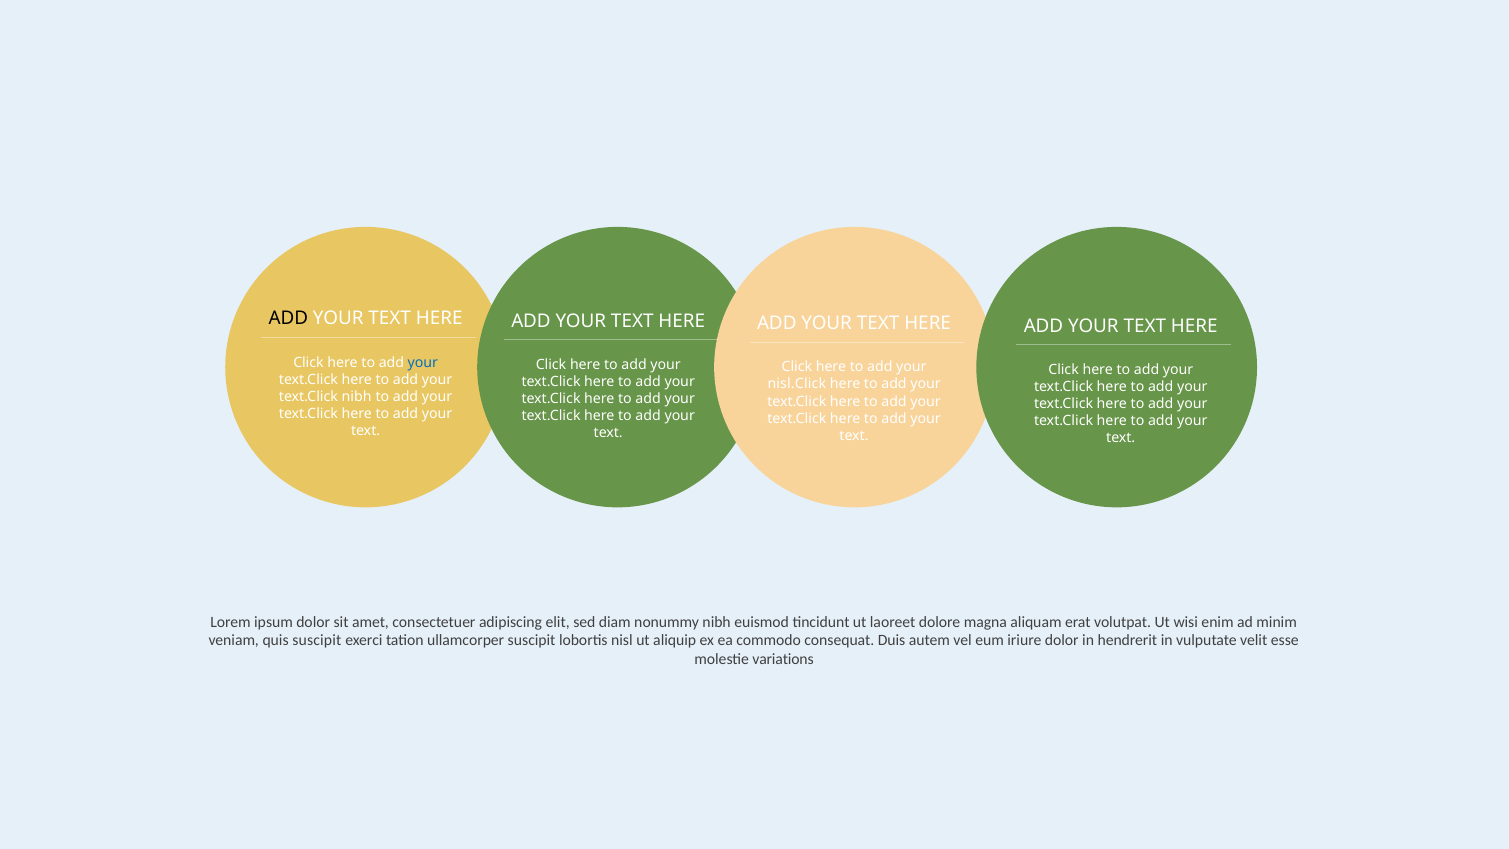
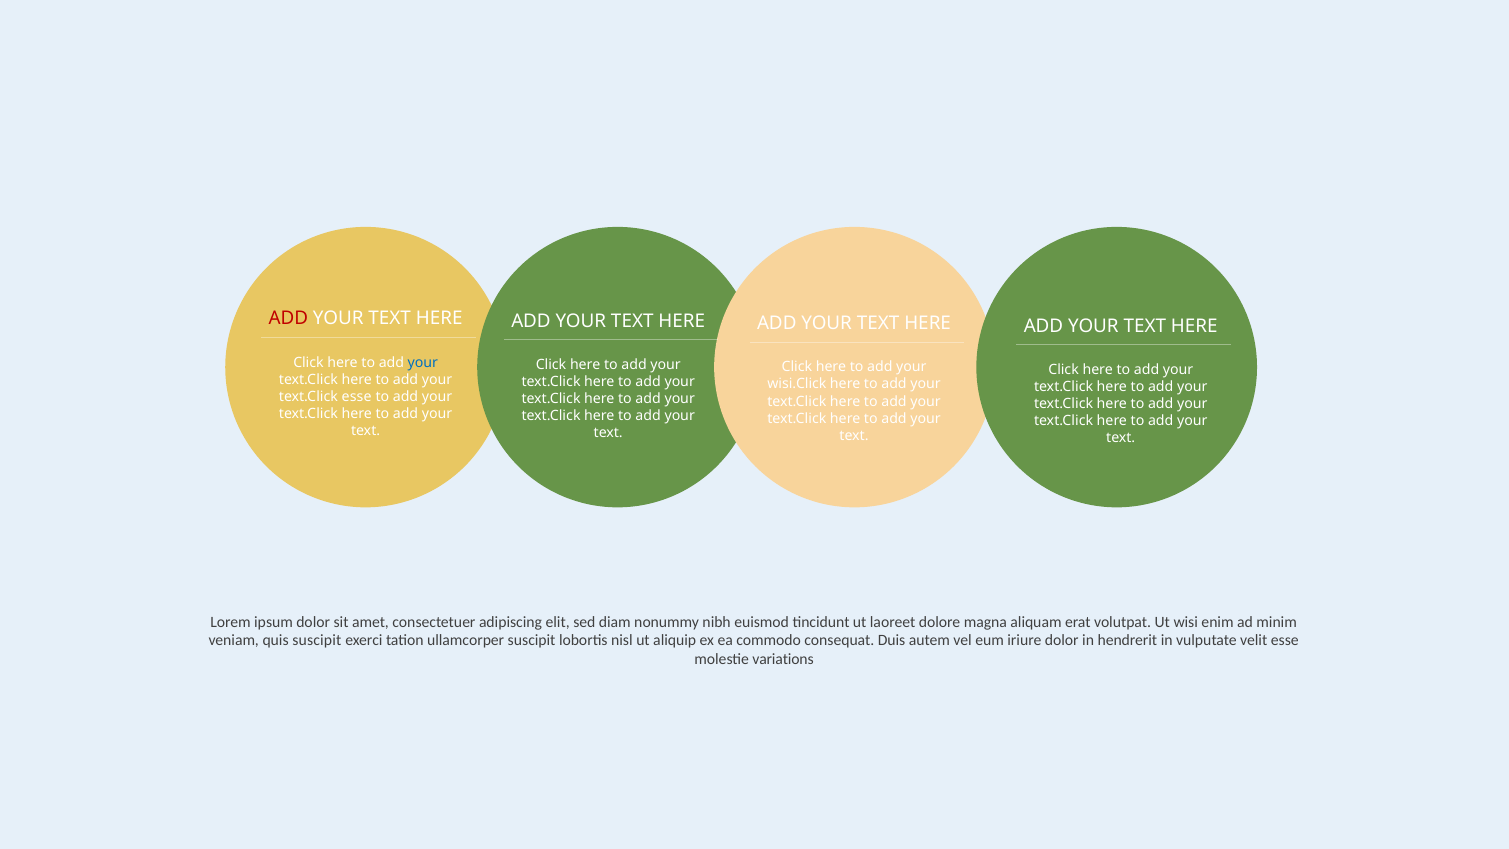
ADD colour: black -> red (288, 318)
nisl.Click: nisl.Click -> wisi.Click (797, 384)
text.Click nibh: nibh -> esse (357, 397)
